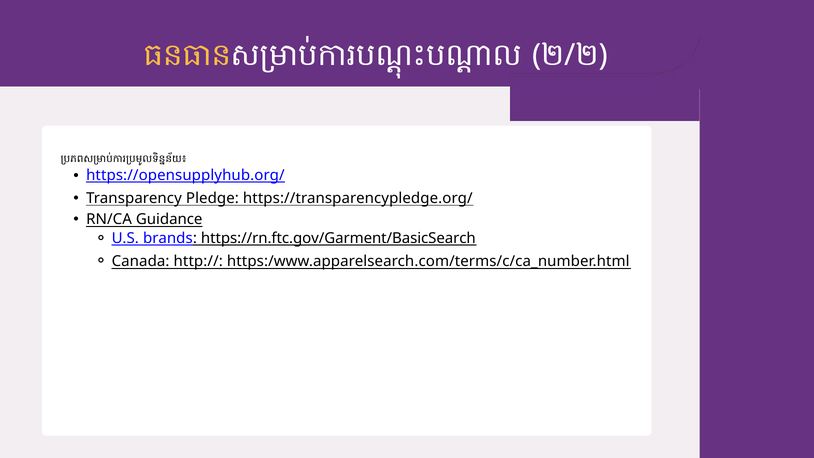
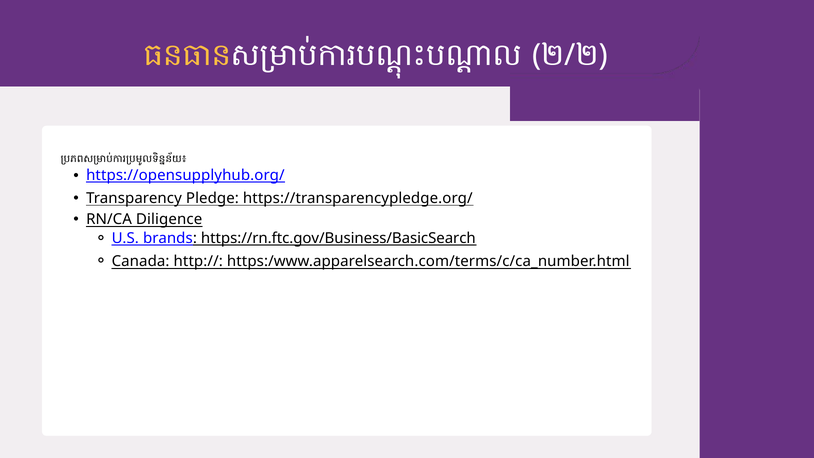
Guidance: Guidance -> Diligence (169, 219)
https://rn.ftc.gov/Garment/BasicSearch: https://rn.ftc.gov/Garment/BasicSearch -> https://rn.ftc.gov/Business/BasicSearch (338, 238)
